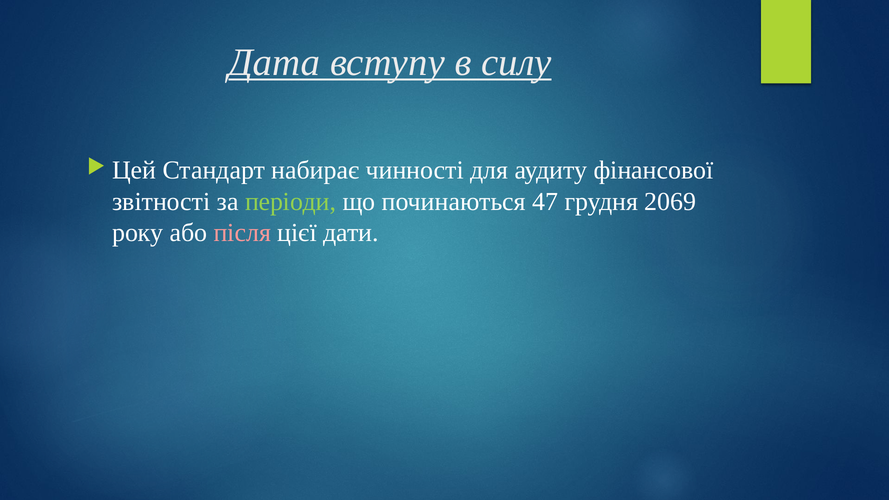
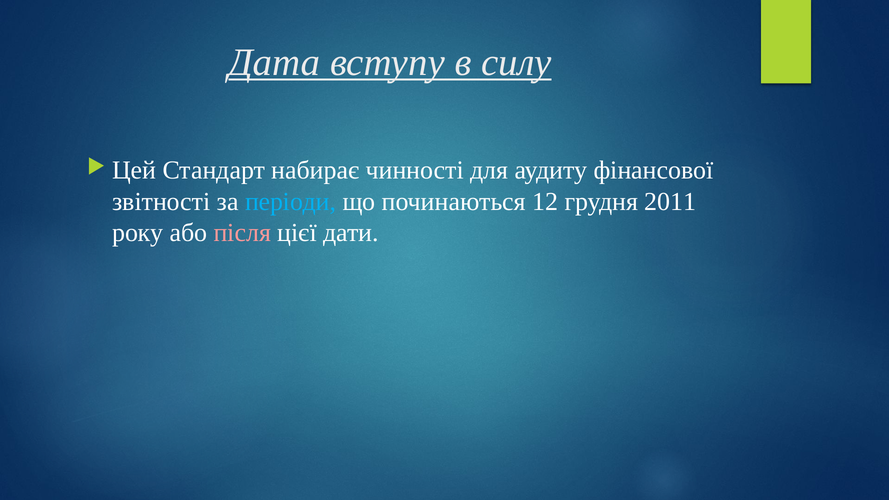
періоди colour: light green -> light blue (291, 202)
47: 47 -> 12 (545, 202)
2069: 2069 -> 2011 (670, 202)
